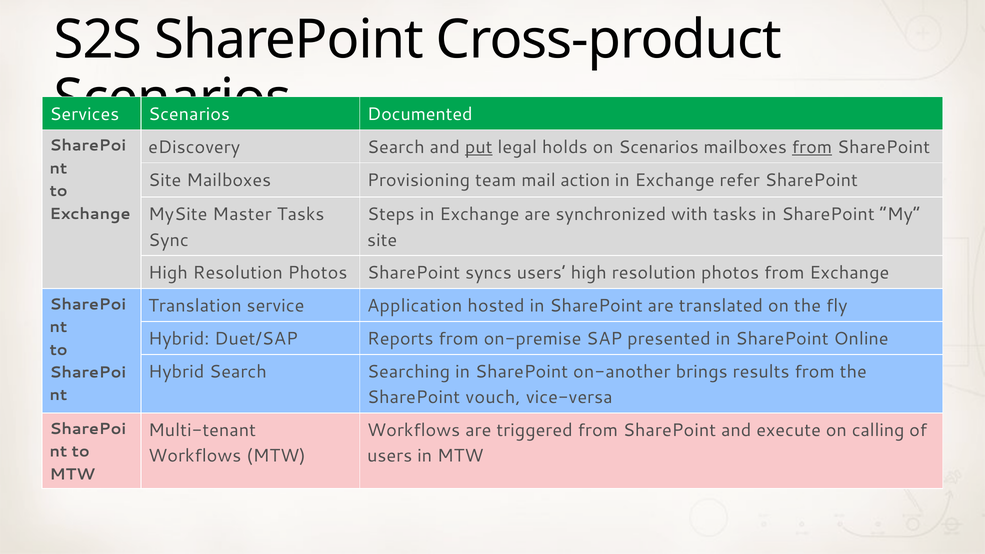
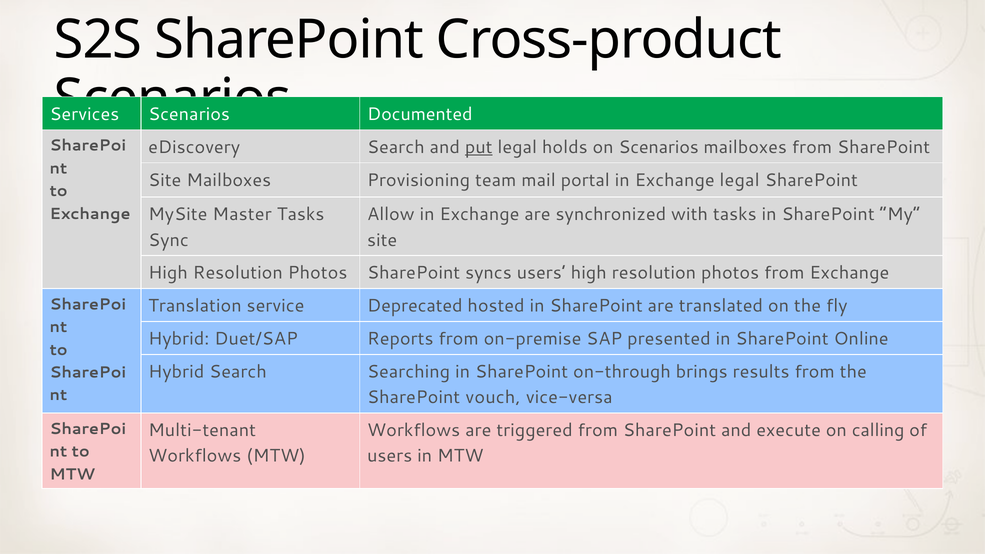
from underline: present -> none (812, 147)
action: action -> portal (585, 180)
Exchange refer: refer -> legal (740, 180)
Steps: Steps -> Allow (391, 214)
Application: Application -> Deprecated (415, 306)
on-another: on-another -> on-through (622, 372)
